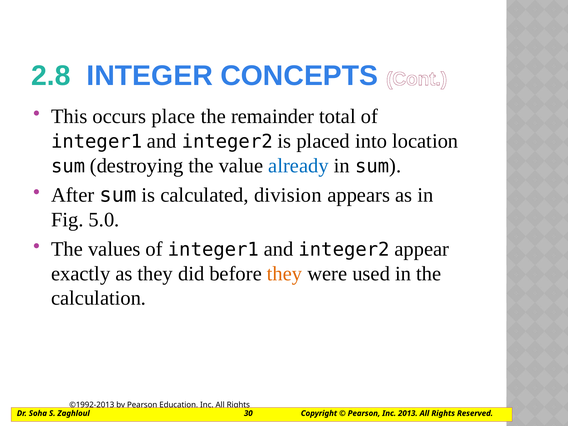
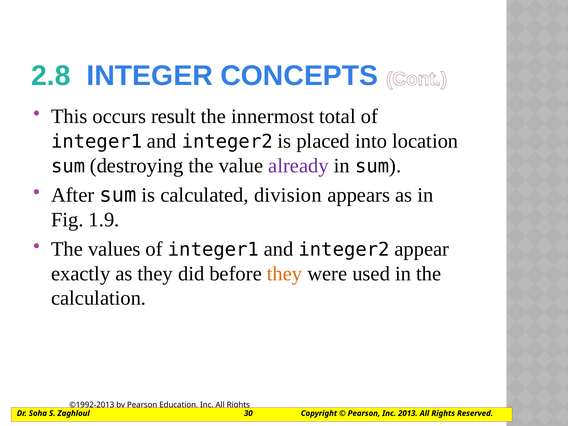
place: place -> result (174, 117)
remainder: remainder -> innermost (273, 117)
already colour: blue -> purple (299, 166)
5.0: 5.0 -> 1.9 (104, 220)
